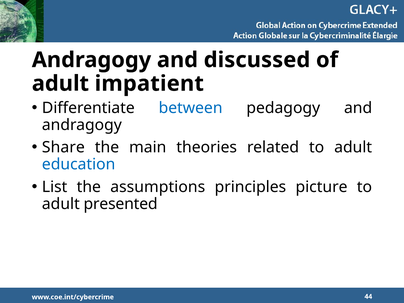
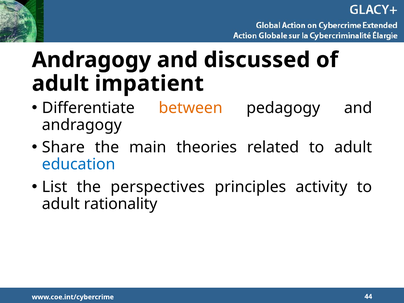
between colour: blue -> orange (191, 108)
assumptions: assumptions -> perspectives (158, 187)
picture: picture -> activity (322, 187)
presented: presented -> rationality (121, 204)
